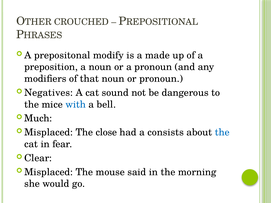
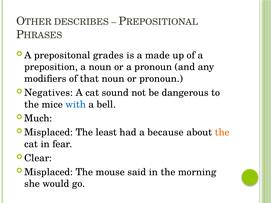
CROUCHED: CROUCHED -> DESCRIBES (81, 22)
modify: modify -> grades (108, 55)
close: close -> least (106, 133)
consists: consists -> because (166, 133)
the colour: blue -> orange (222, 133)
